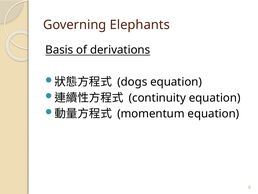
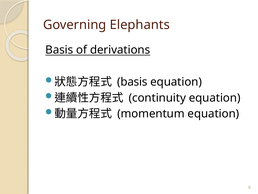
dogs: dogs -> basis (132, 82)
